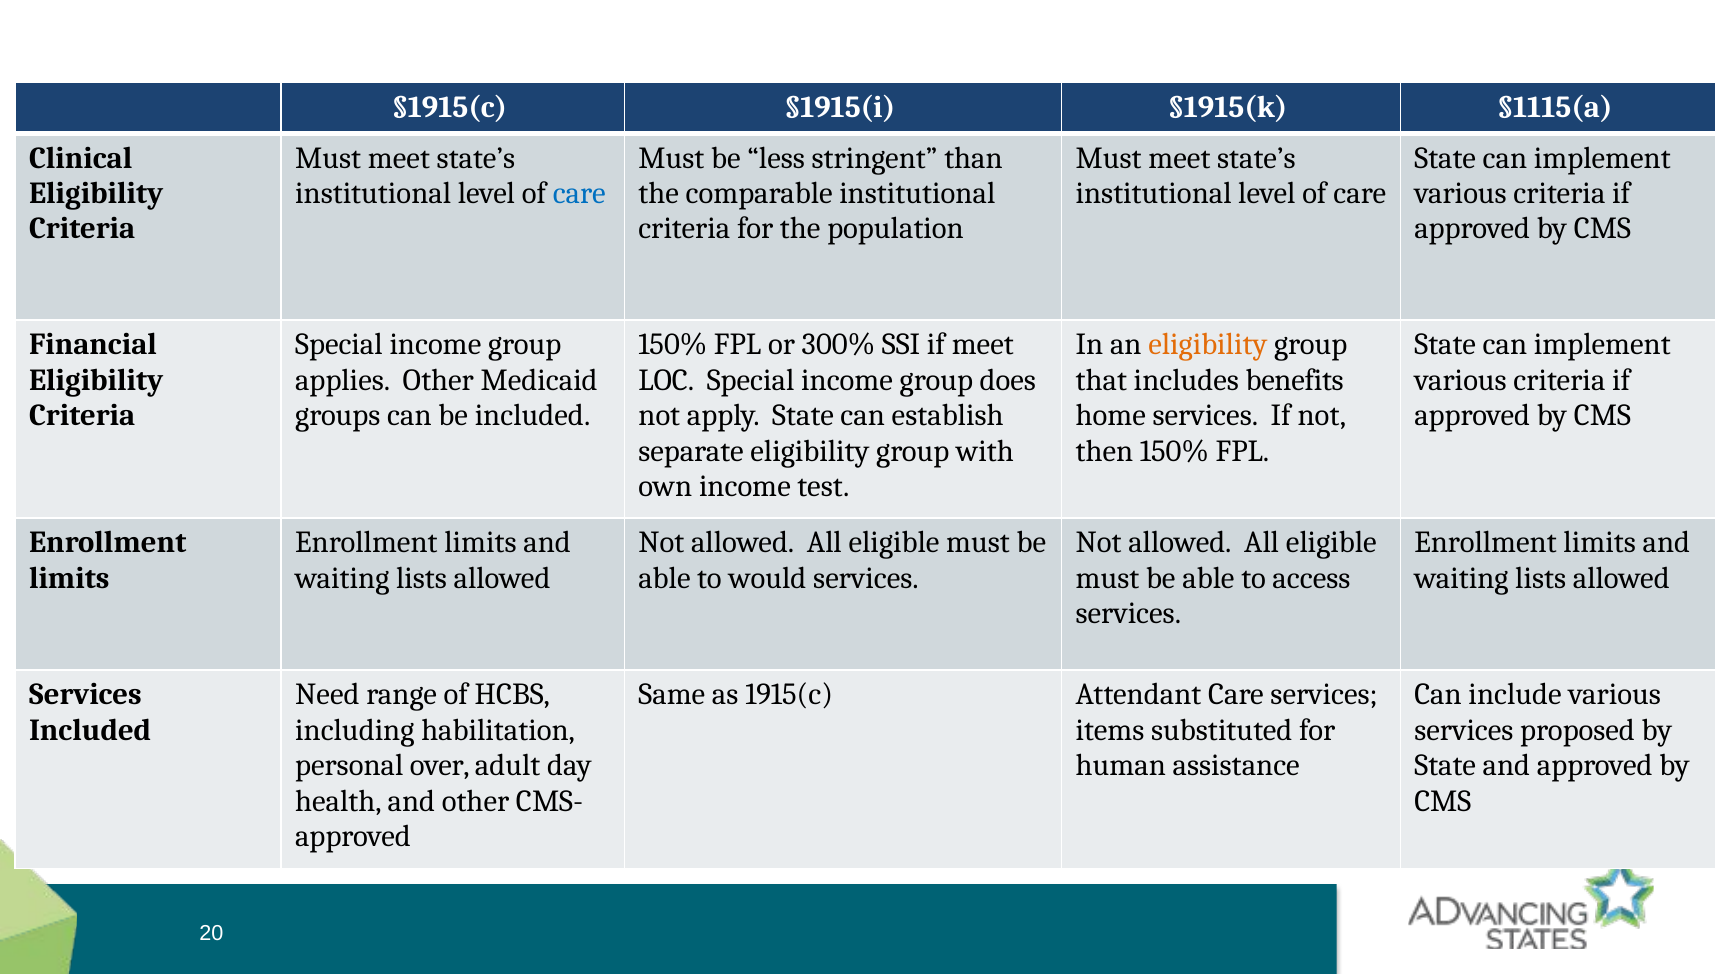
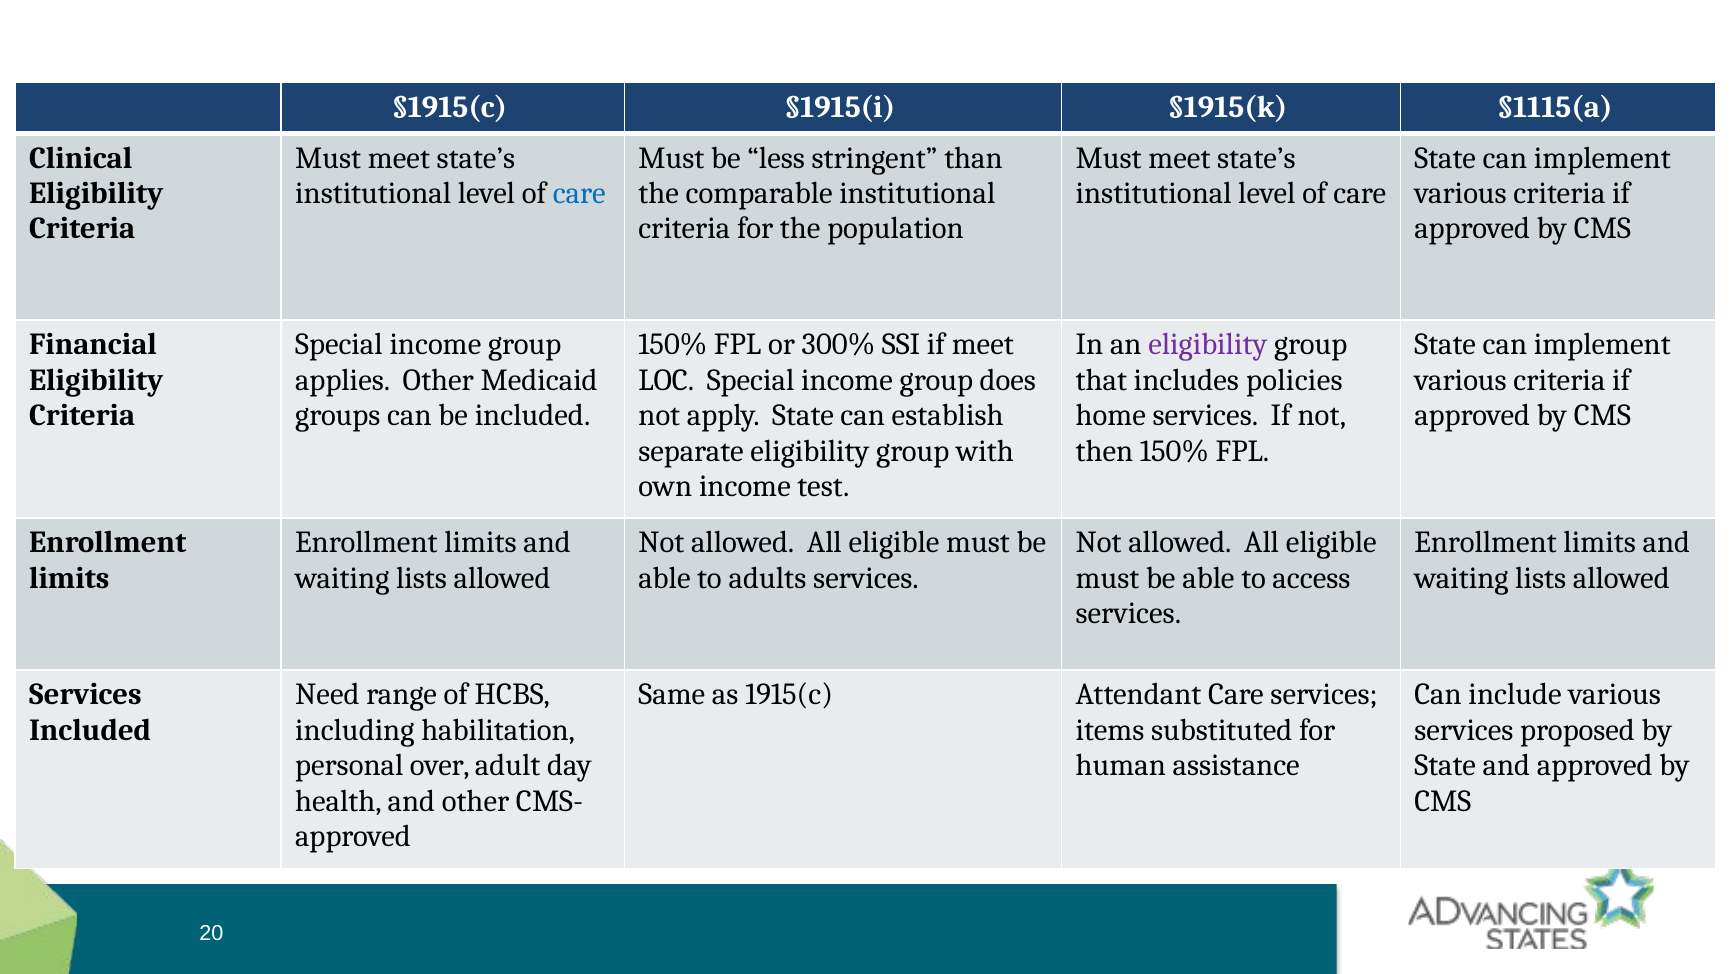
eligibility colour: orange -> purple (1208, 344)
benefits: benefits -> policies (1294, 380)
would: would -> adults (767, 578)
